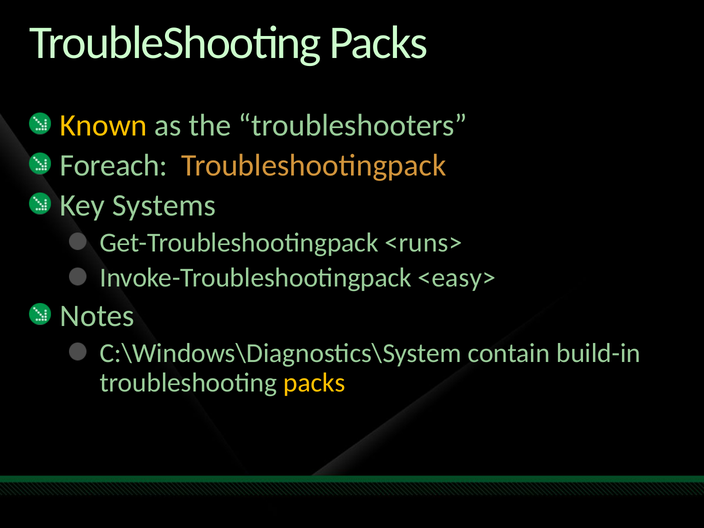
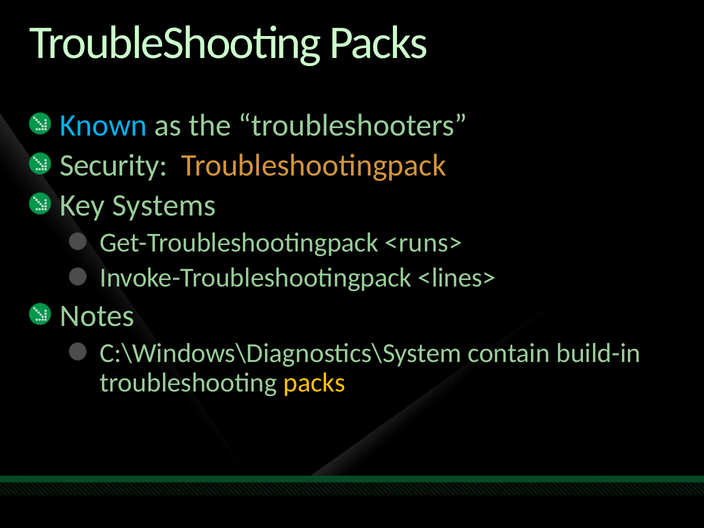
Known colour: yellow -> light blue (104, 126)
Foreach: Foreach -> Security (114, 166)
<easy>: <easy> -> <lines> (457, 278)
